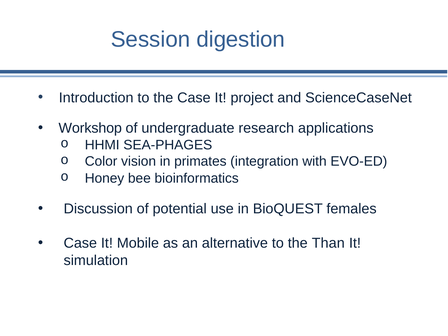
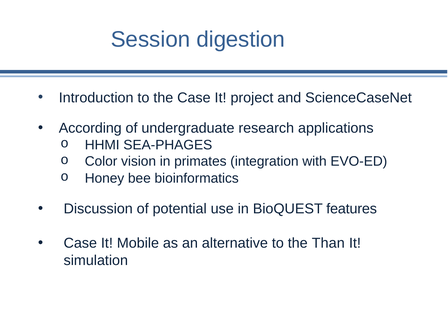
Workshop: Workshop -> According (90, 128)
females: females -> features (352, 209)
